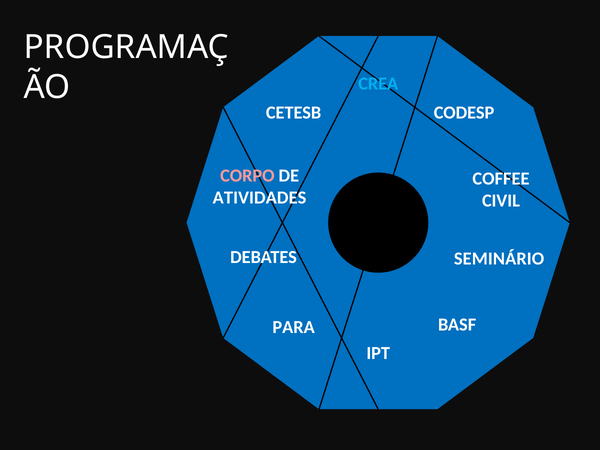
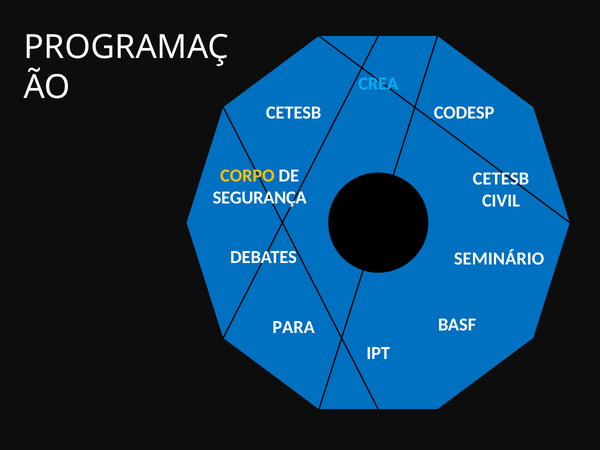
CORPO colour: pink -> yellow (247, 176)
COFFEE: COFFEE -> CETESB (501, 179)
ATIVIDADES: ATIVIDADES -> SEGURANÇA (260, 198)
